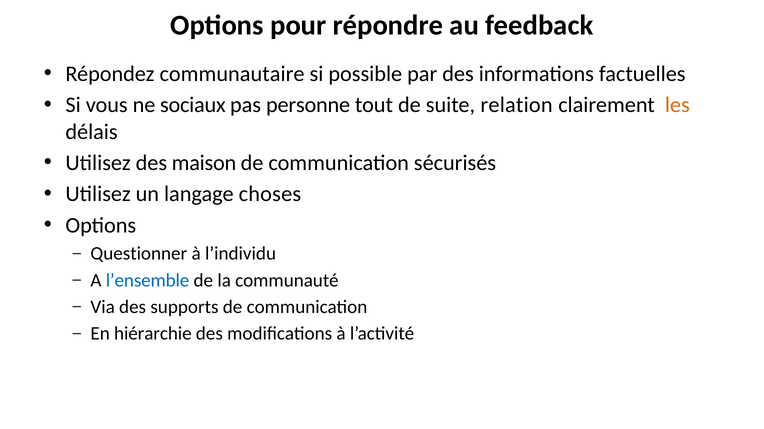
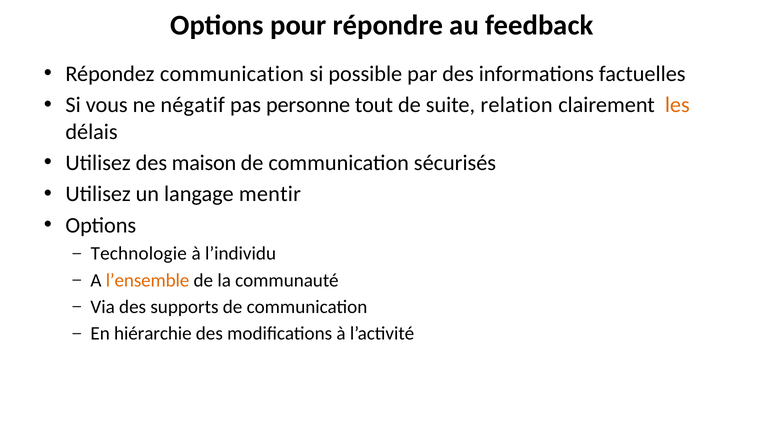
Répondez communautaire: communautaire -> communication (232, 74)
sociaux: sociaux -> négatif (193, 105)
choses: choses -> mentir (270, 194)
Questionner: Questionner -> Technologie (139, 254)
l’ensemble colour: blue -> orange (148, 281)
